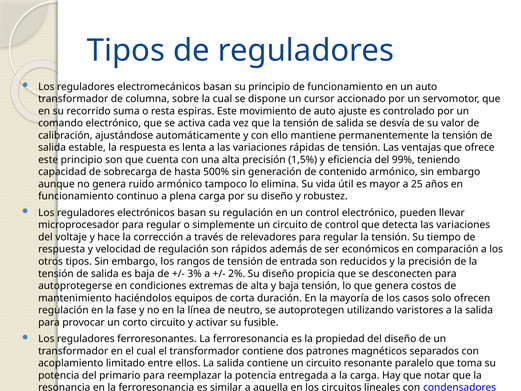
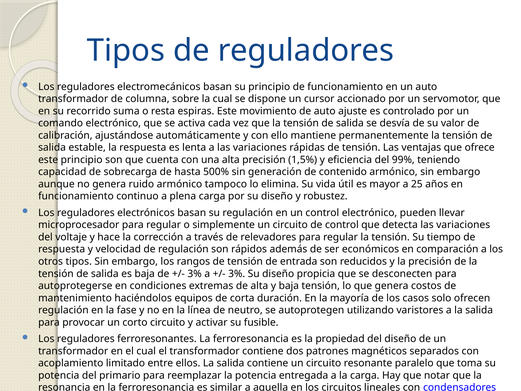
2%: 2% -> 3% (237, 273)
